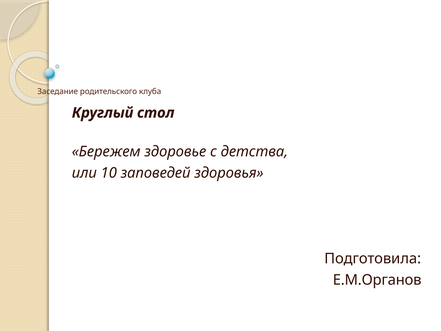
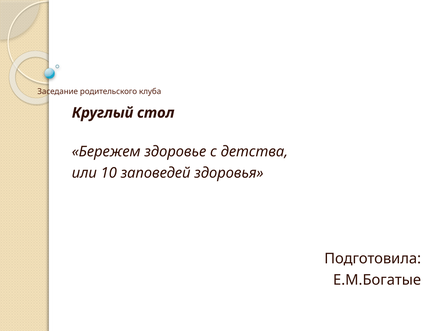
Е.М.Органов: Е.М.Органов -> Е.М.Богатые (377, 280)
